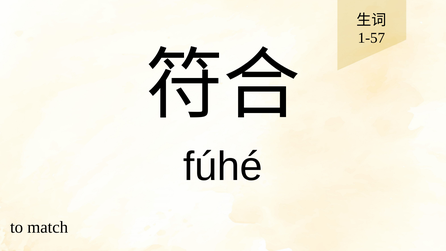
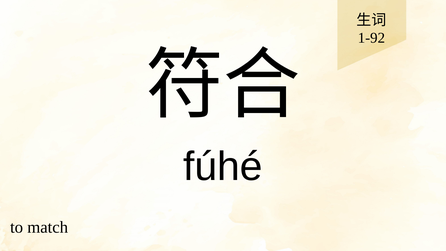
1-57: 1-57 -> 1-92 (371, 38)
